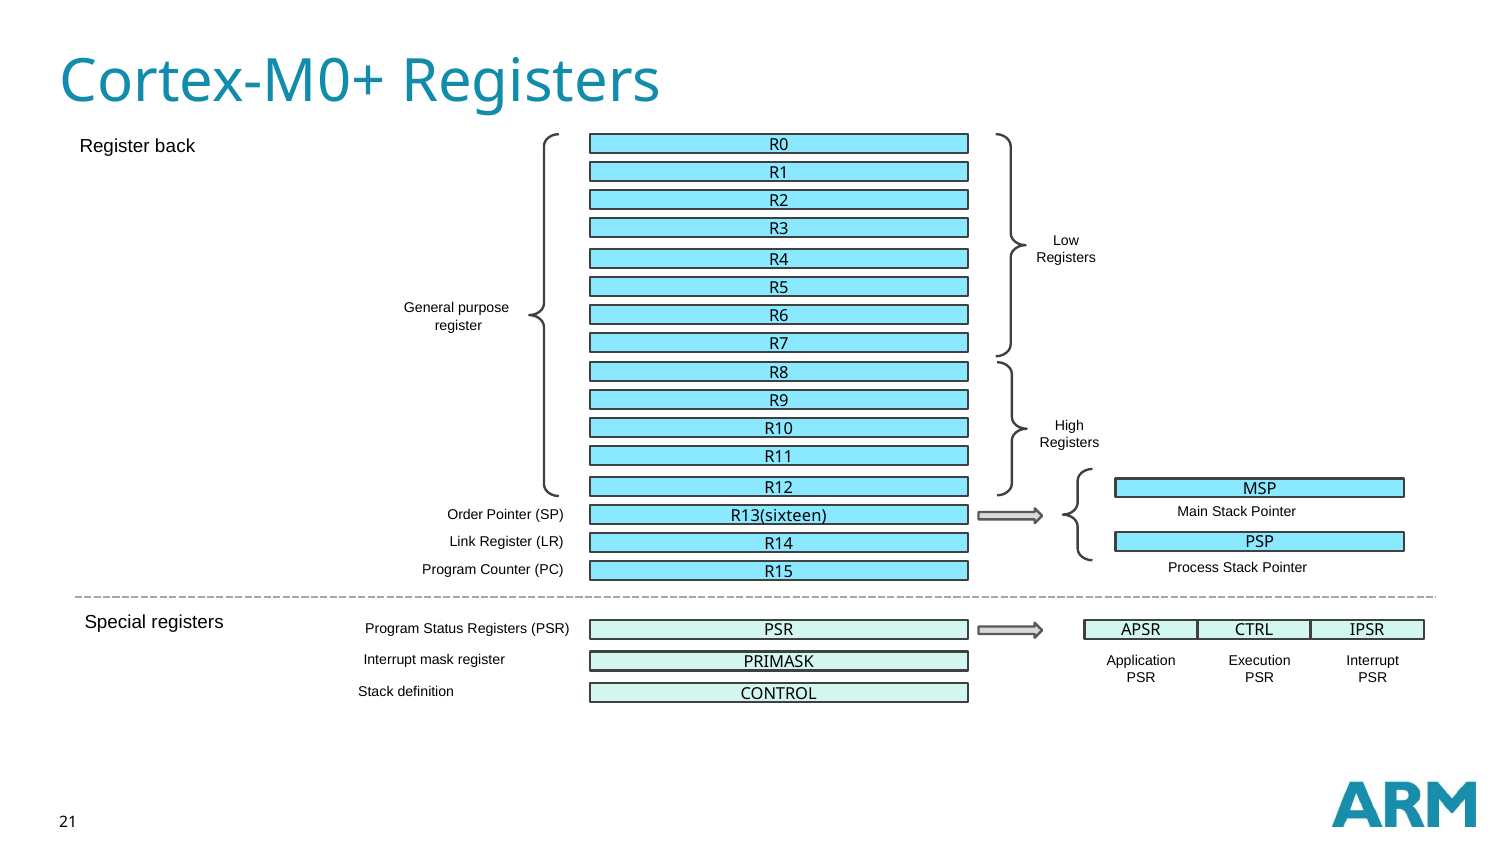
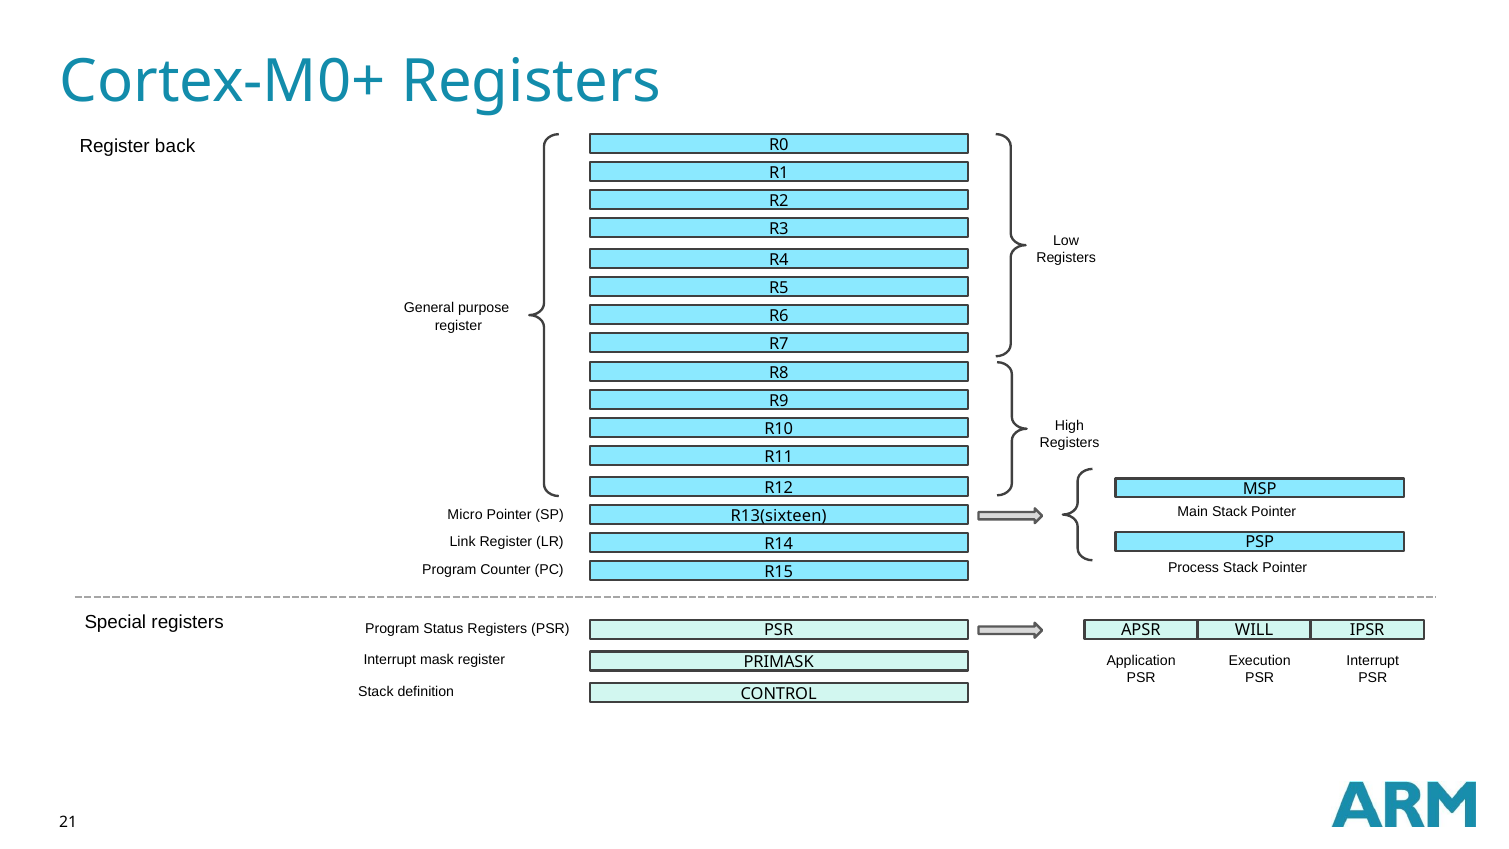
Order: Order -> Micro (465, 515)
CTRL: CTRL -> WILL (1254, 631)
